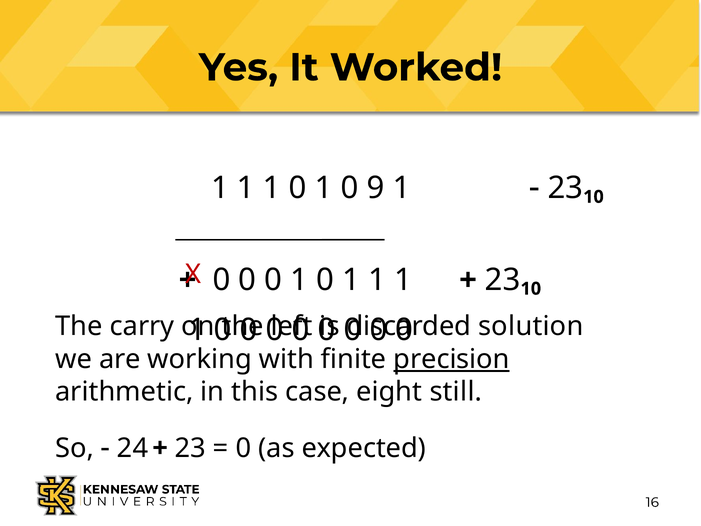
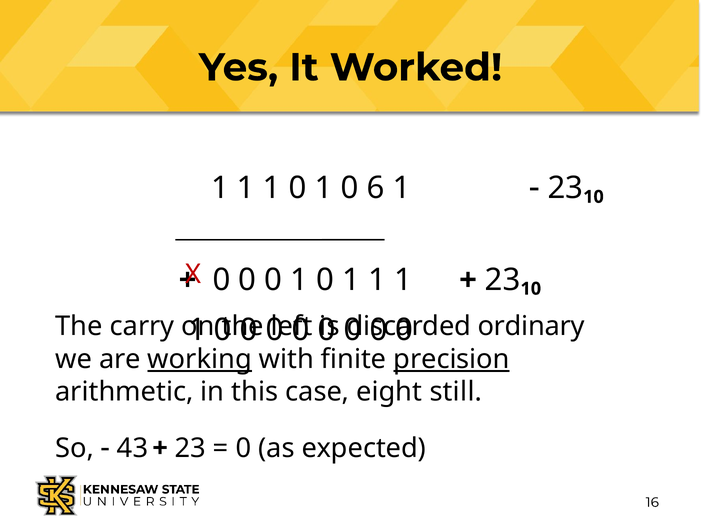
9: 9 -> 6 (375, 188)
solution: solution -> ordinary (531, 326)
working underline: none -> present (200, 359)
24: 24 -> 43 (133, 448)
